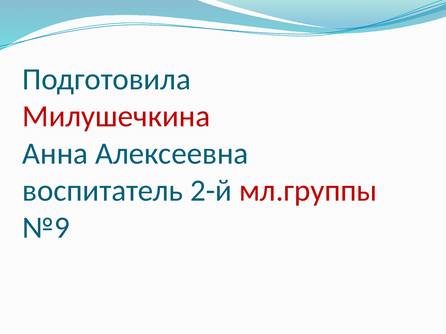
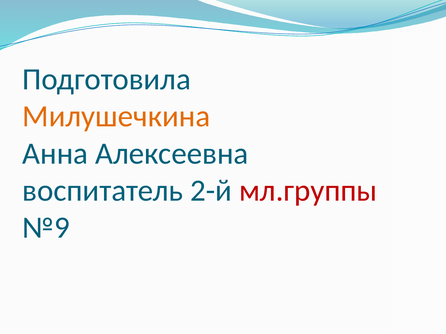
Милушечкина colour: red -> orange (116, 117)
